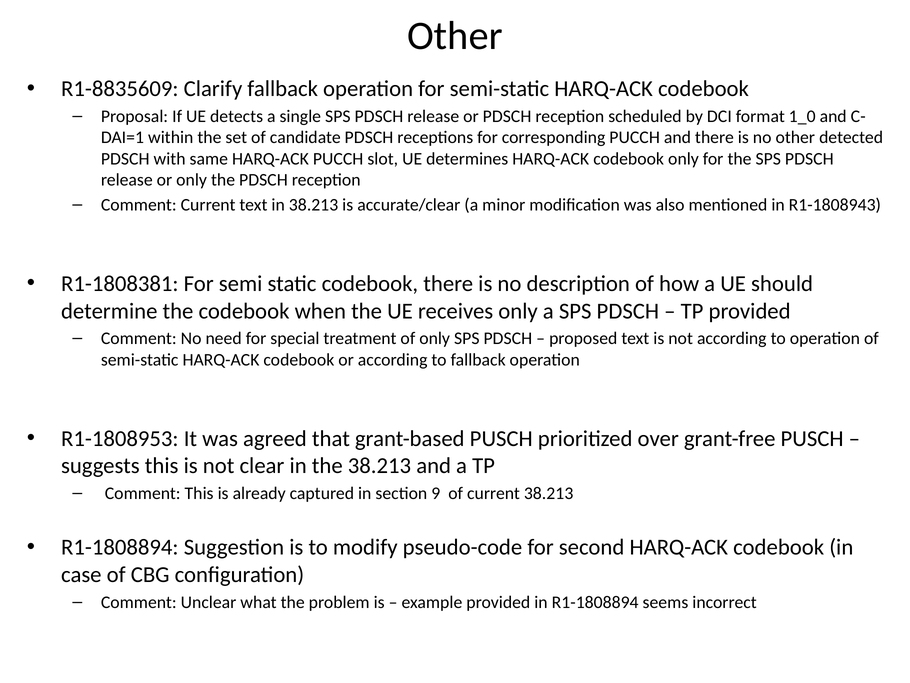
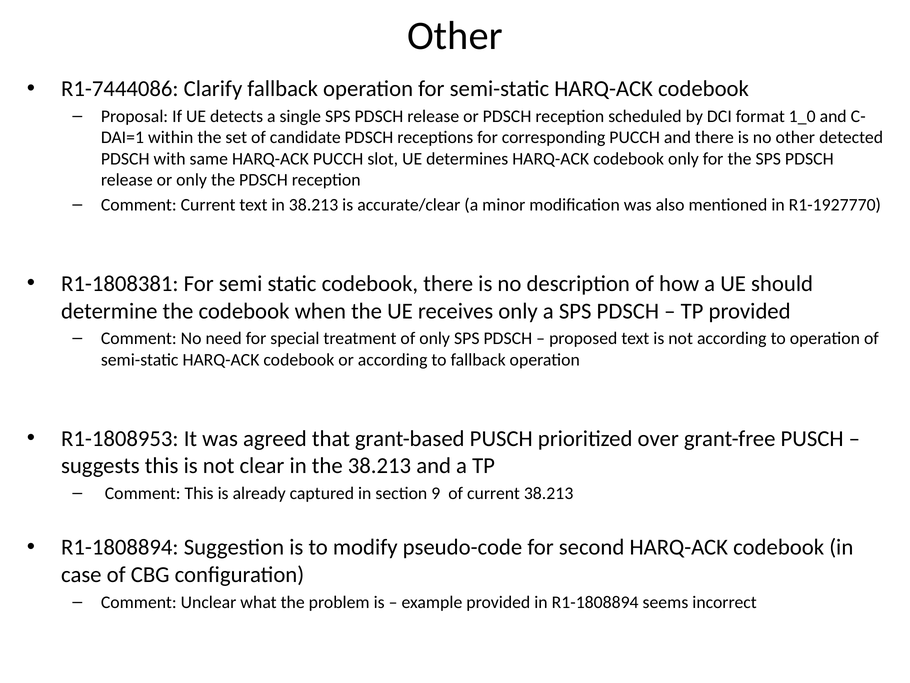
R1-8835609: R1-8835609 -> R1-7444086 (120, 89)
R1-1808943: R1-1808943 -> R1-1927770 (835, 205)
